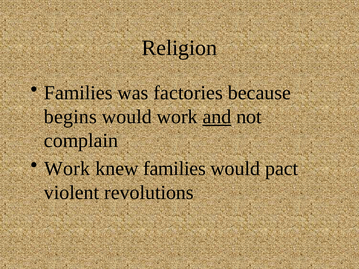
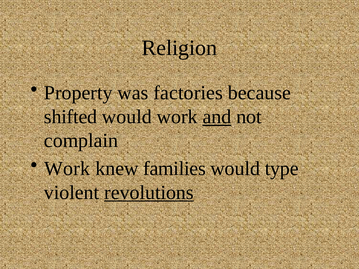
Families: Families -> Property (78, 93)
begins: begins -> shifted (71, 117)
pact: pact -> type (282, 169)
revolutions underline: none -> present (149, 193)
